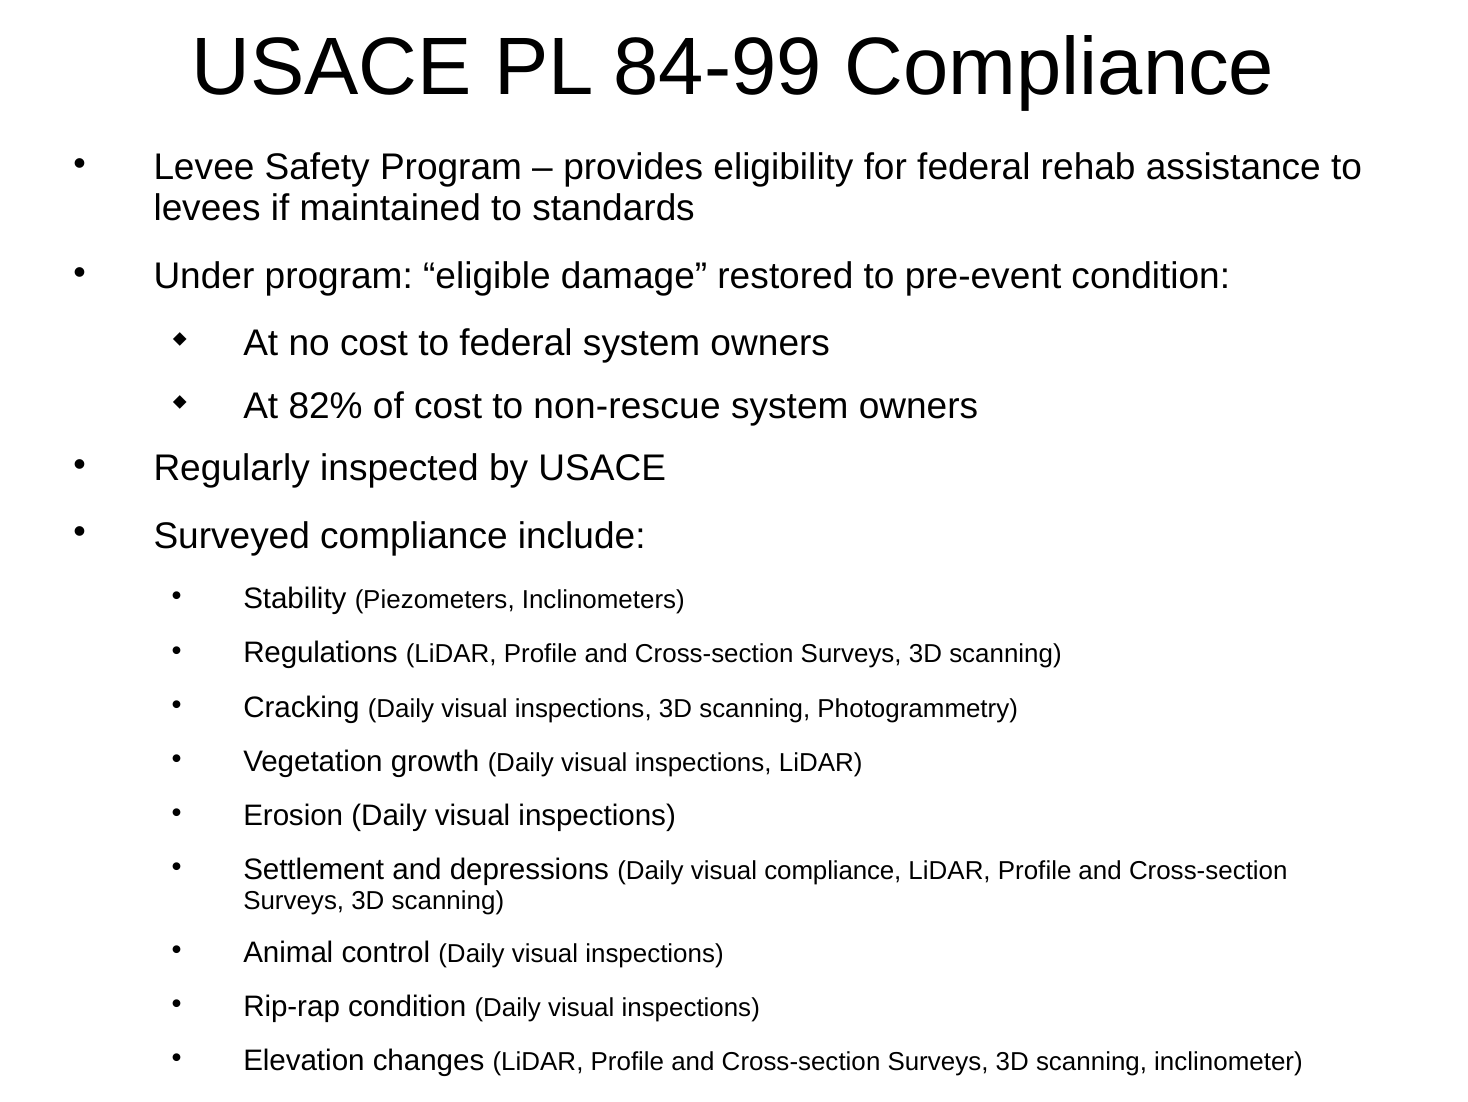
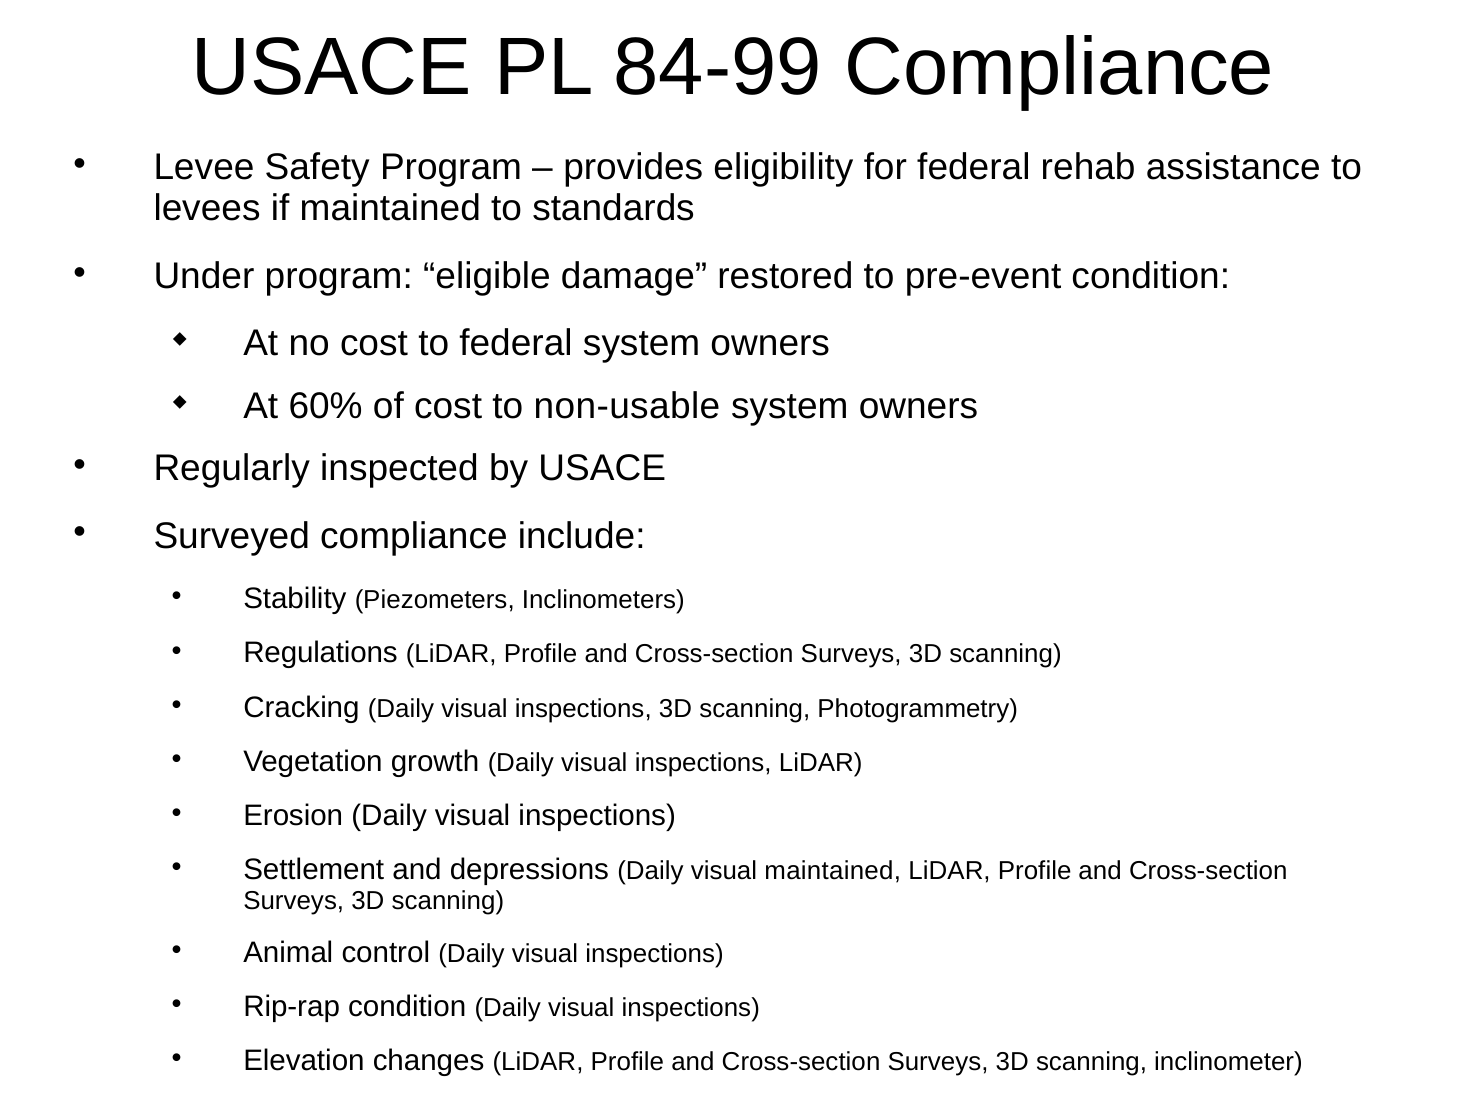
82%: 82% -> 60% (326, 406)
non-rescue: non-rescue -> non-usable (627, 406)
visual compliance: compliance -> maintained (833, 871)
